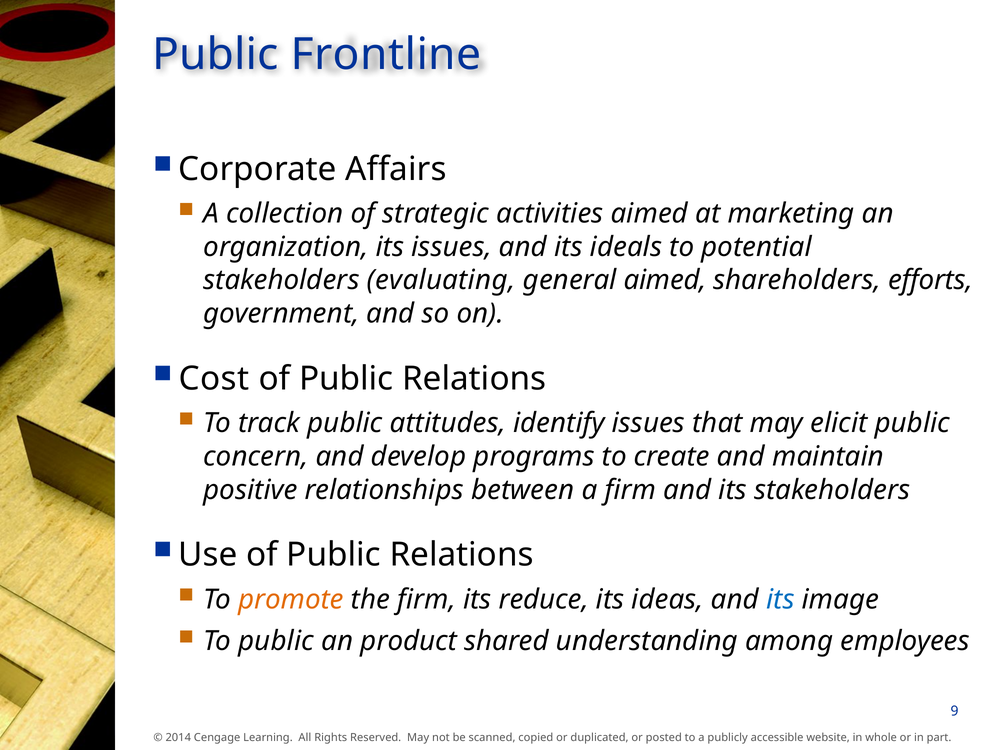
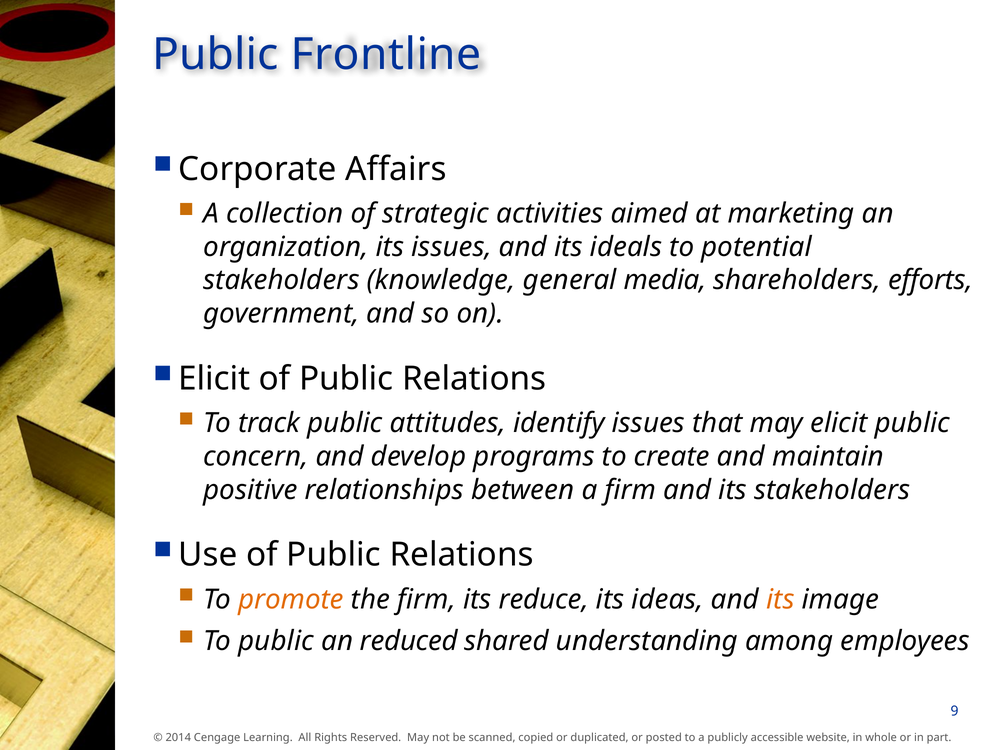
evaluating: evaluating -> knowledge (441, 280)
general aimed: aimed -> media (665, 280)
Cost: Cost -> Elicit (214, 379)
its colour: blue -> orange (780, 599)
product: product -> reduced (409, 641)
